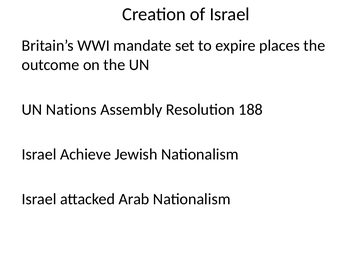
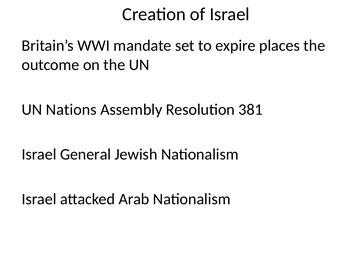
188: 188 -> 381 (251, 110)
Achieve: Achieve -> General (86, 154)
